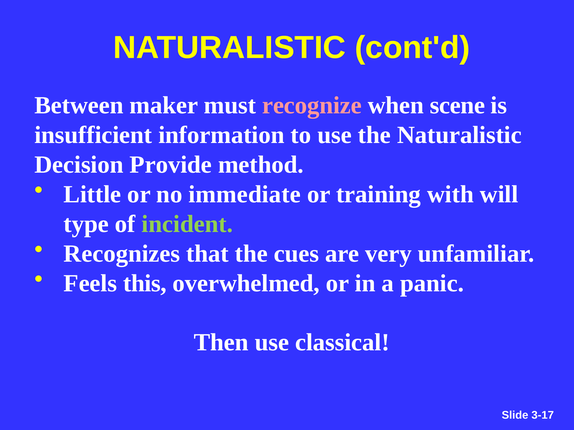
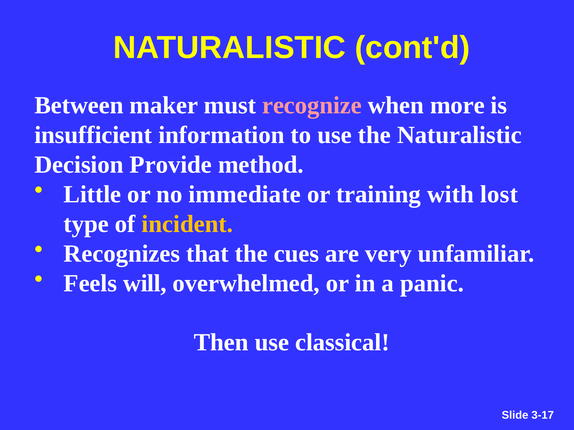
scene: scene -> more (457, 106)
will: will -> lost (499, 195)
incident colour: light green -> yellow (187, 224)
this: this -> will (145, 284)
